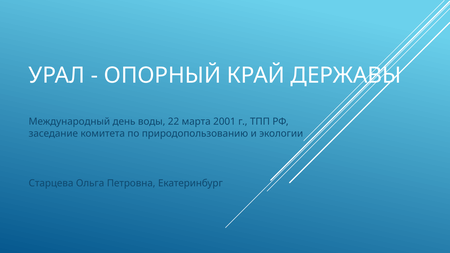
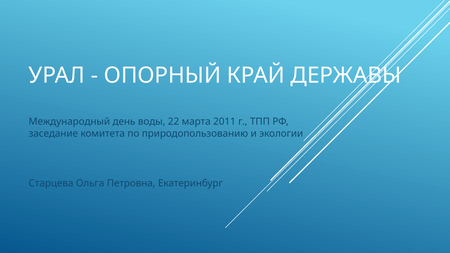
2001: 2001 -> 2011 (224, 122)
